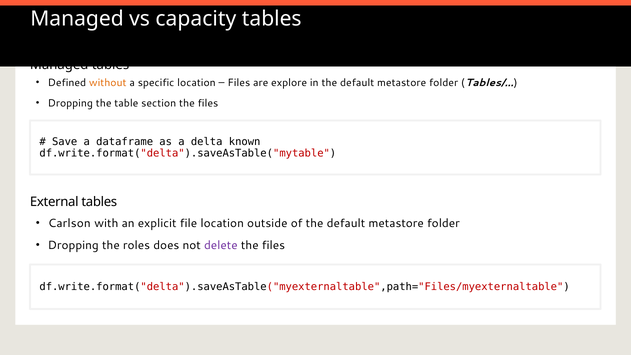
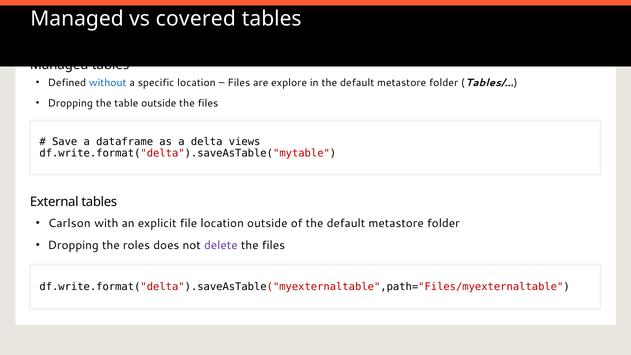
capacity: capacity -> covered (196, 19)
without colour: orange -> blue (108, 83)
table section: section -> outside (159, 103)
known: known -> views (245, 142)
